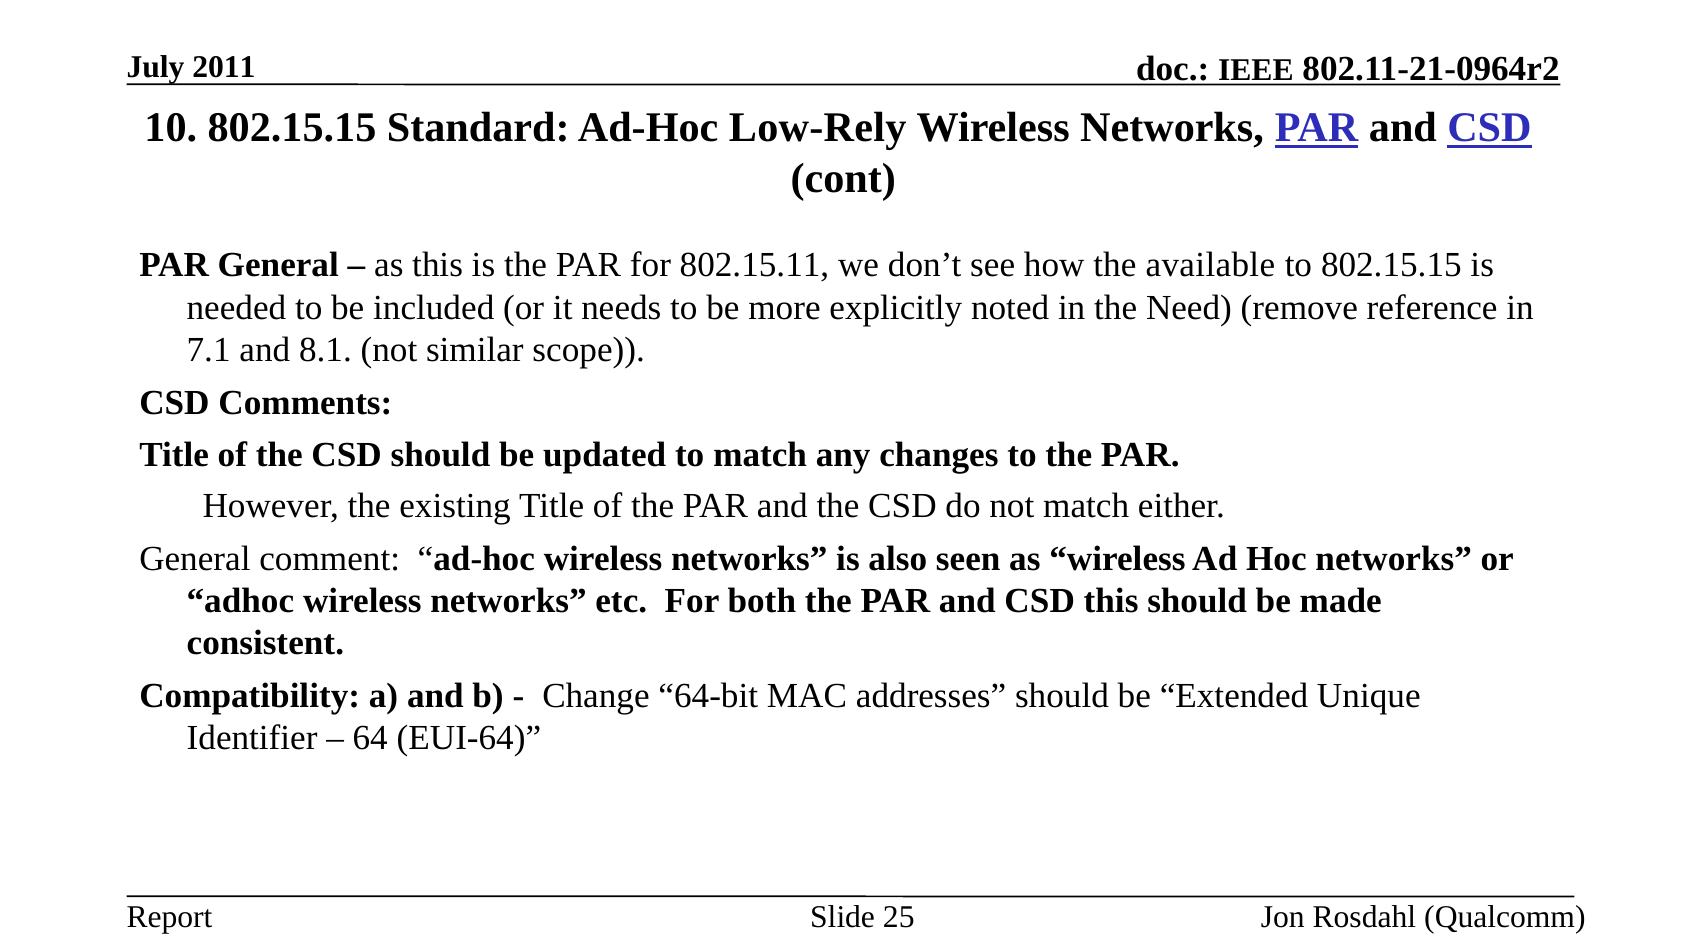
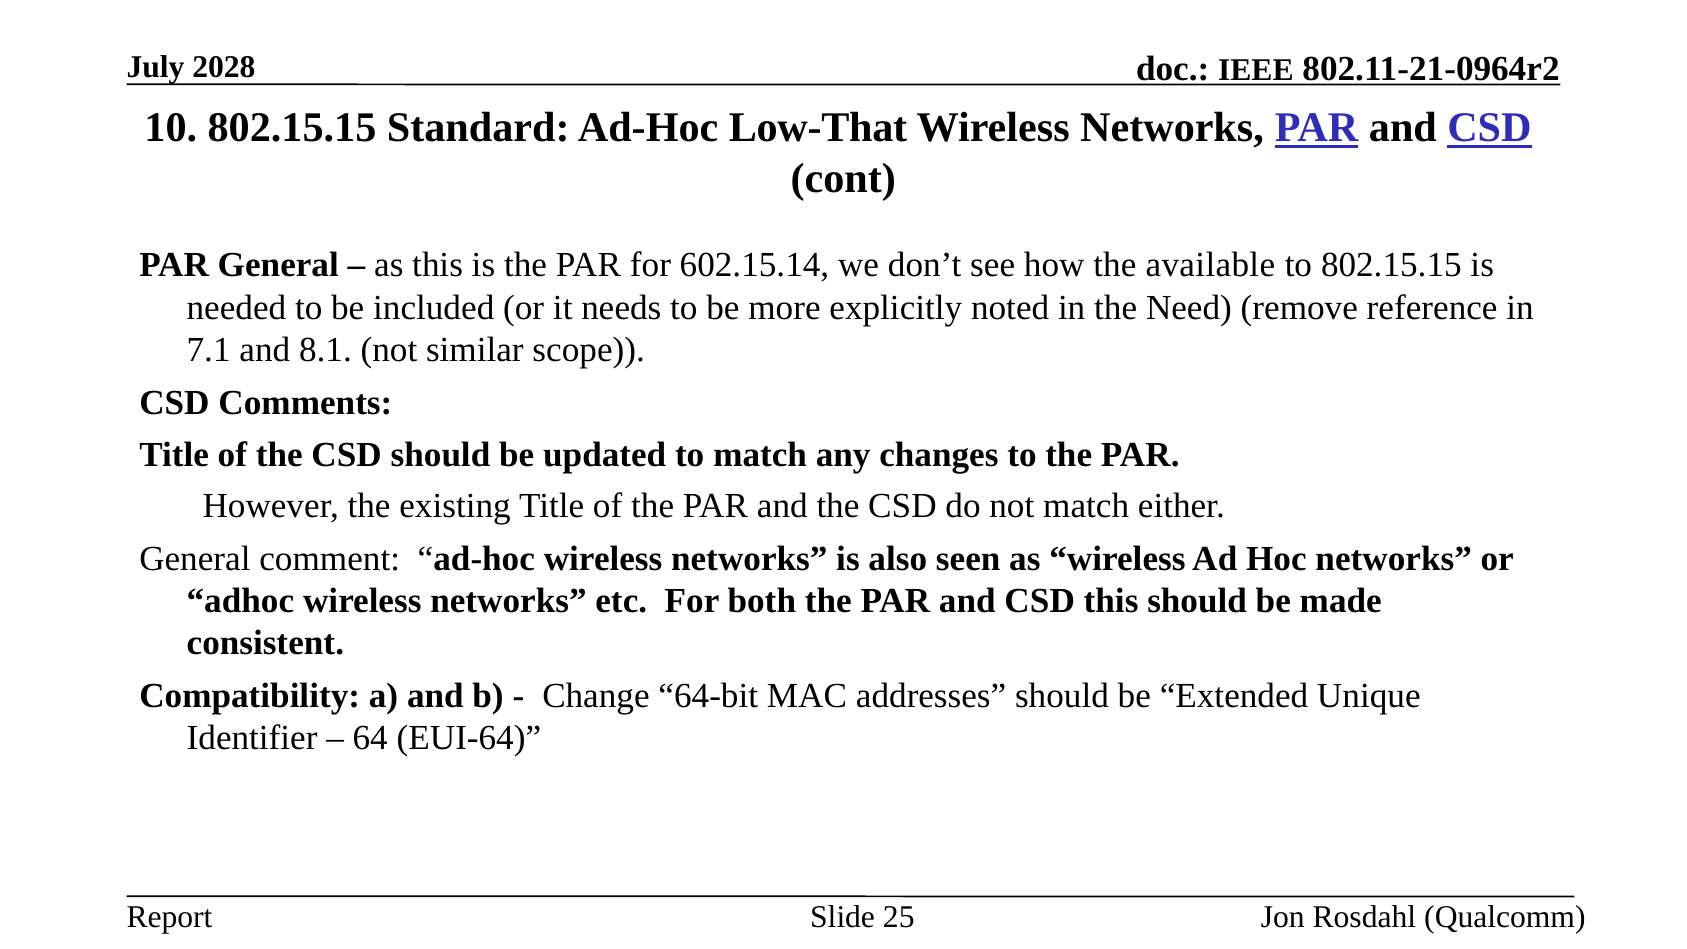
2011: 2011 -> 2028 (224, 67)
Low-Rely: Low-Rely -> Low-That (818, 128)
802.15.11: 802.15.11 -> 602.15.14 (754, 265)
